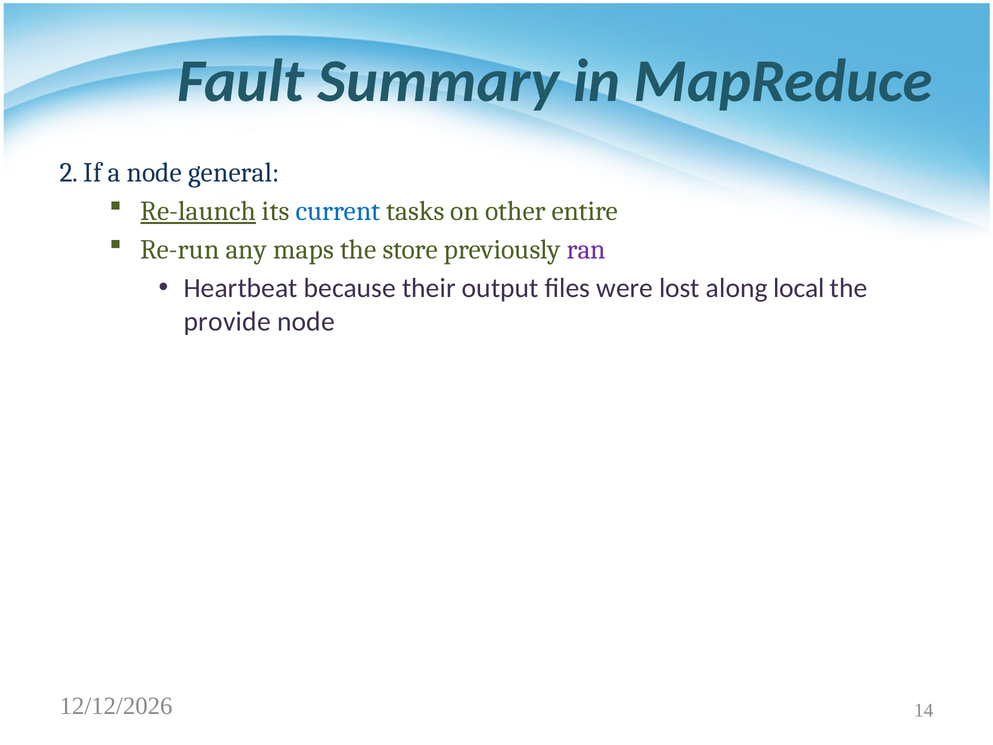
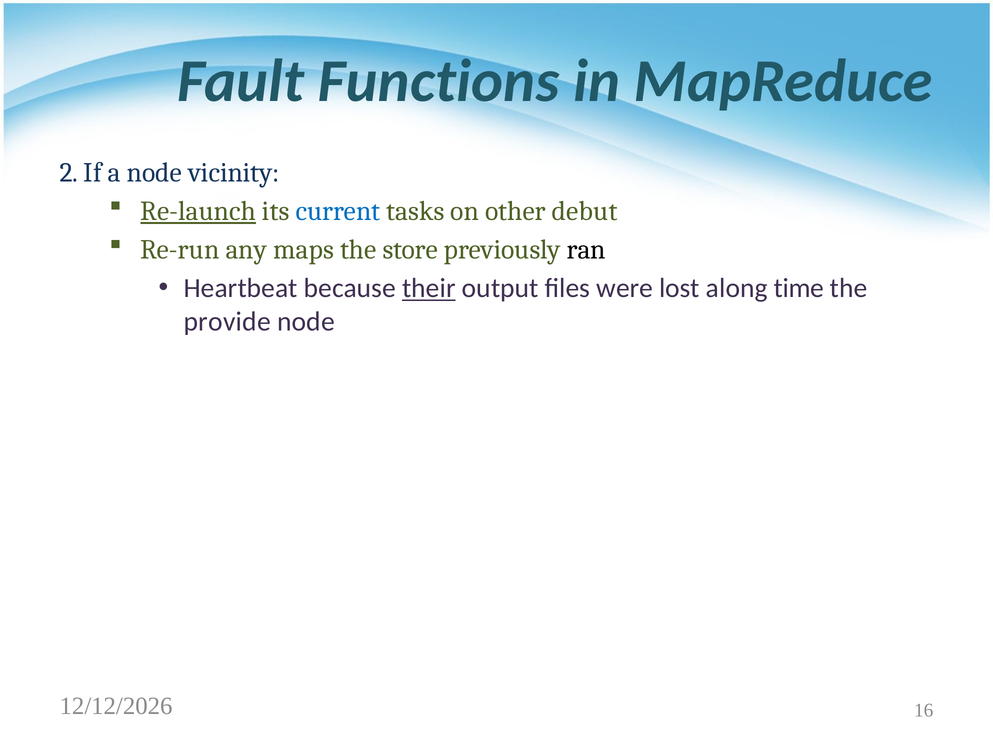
Summary: Summary -> Functions (439, 81)
general: general -> vicinity (234, 172)
entire: entire -> debut (585, 211)
ran colour: purple -> black (586, 250)
their underline: none -> present (429, 288)
local: local -> time (799, 288)
14: 14 -> 16 (924, 710)
